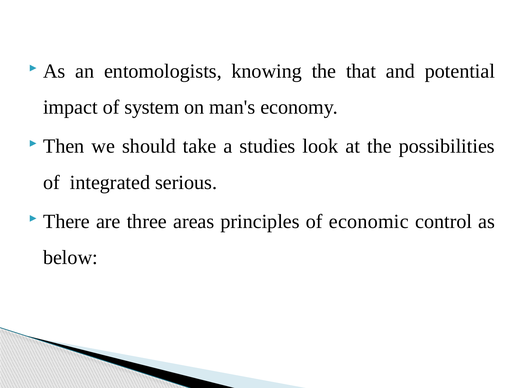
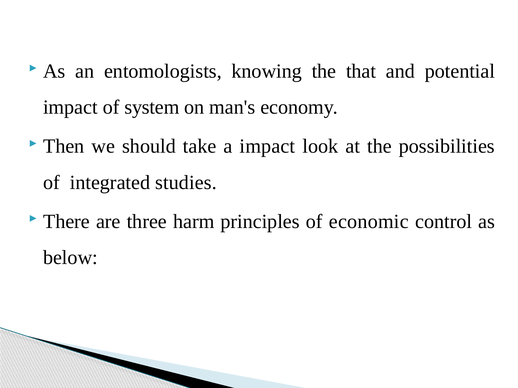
a studies: studies -> impact (267, 146)
serious: serious -> studies (186, 183)
areas: areas -> harm (194, 222)
